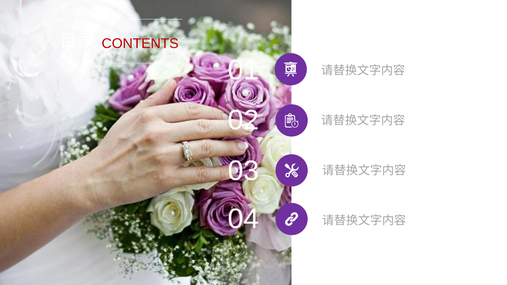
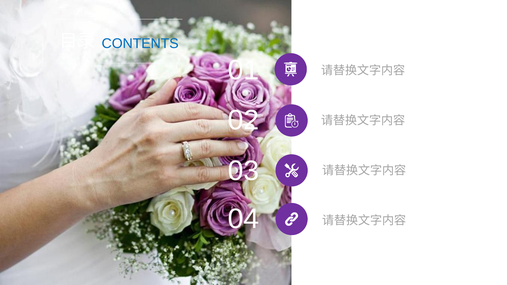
CONTENTS colour: red -> blue (140, 43)
